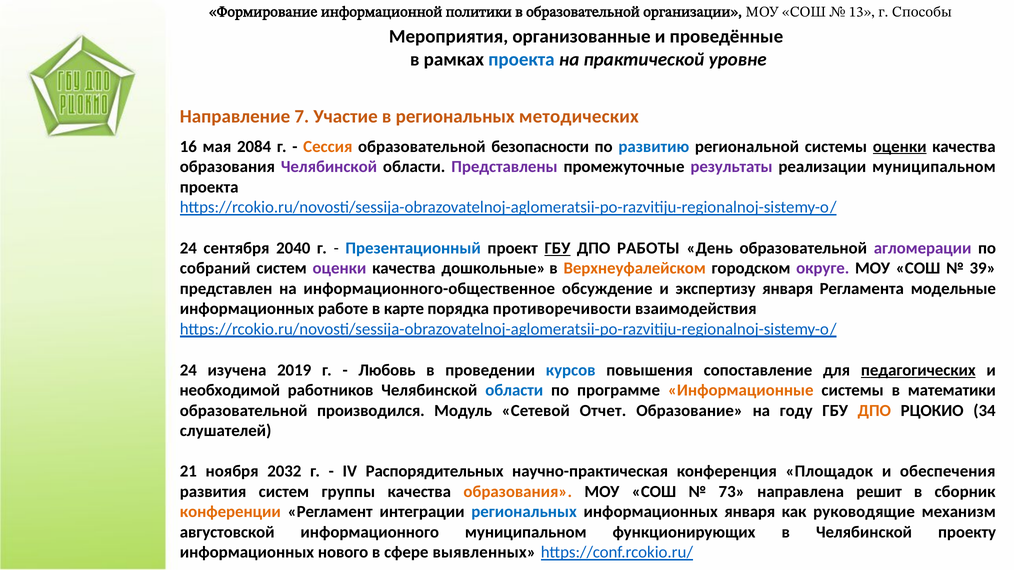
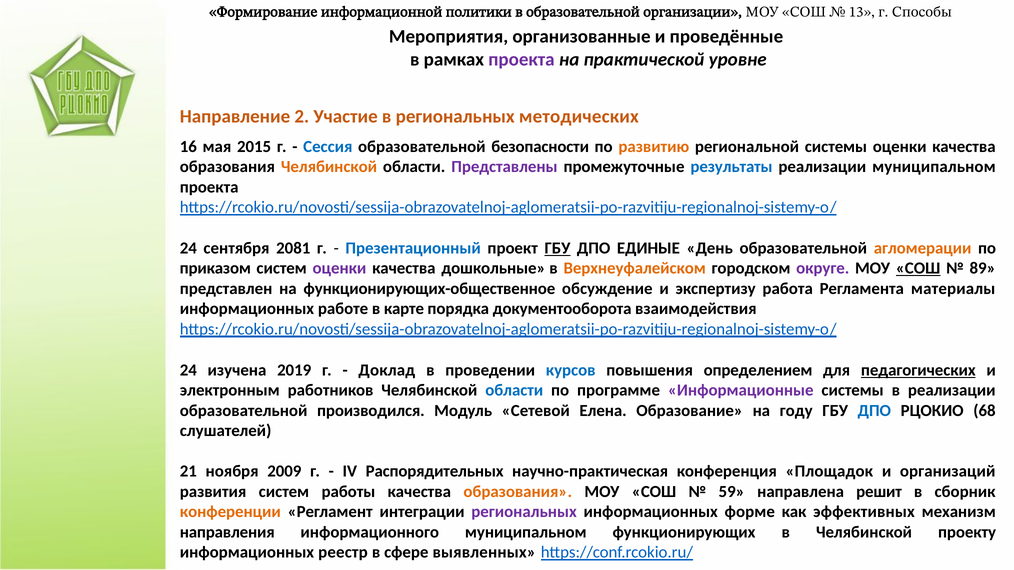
проекта colour: blue -> purple (521, 59)
7: 7 -> 2 (302, 117)
2084: 2084 -> 2015 (254, 147)
Сессия colour: orange -> blue (328, 147)
развитию colour: blue -> orange (654, 147)
оценки underline: present -> none (900, 147)
Челябинской colour: purple -> orange (329, 167)
результаты colour: purple -> blue (732, 167)
2040: 2040 -> 2081 (293, 248)
РАБОТЫ: РАБОТЫ -> ЕДИНЫЕ (648, 248)
агломерации colour: purple -> orange (923, 248)
собраний: собраний -> приказом (215, 269)
СОШ underline: none -> present (918, 269)
39: 39 -> 89 (983, 269)
информационного-общественное: информационного-общественное -> функционирующих-общественное (429, 289)
экспертизу января: января -> работа (788, 289)
модельные: модельные -> материалы (953, 289)
противоречивости: противоречивости -> документооборота (562, 309)
Любовь: Любовь -> Доклад (387, 370)
сопоставление: сопоставление -> определением (758, 370)
необходимой: необходимой -> электронным (230, 391)
Информационные colour: orange -> purple (741, 391)
в математики: математики -> реализации (952, 391)
Отчет: Отчет -> Елена (603, 411)
ДПО colour: orange -> blue (874, 411)
34: 34 -> 68 (984, 411)
2032: 2032 -> 2009 (284, 472)
обеспечения: обеспечения -> организаций (948, 472)
группы: группы -> работы (348, 492)
73: 73 -> 59 (732, 492)
региональных colour: blue -> purple (524, 512)
информационных января: января -> форме (750, 512)
руководящие: руководящие -> эффективных (864, 512)
августовской: августовской -> направления (227, 532)
нового: нового -> реестр (343, 553)
